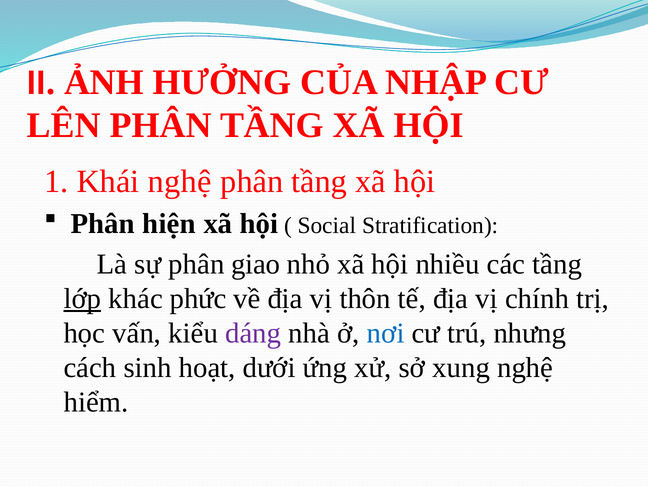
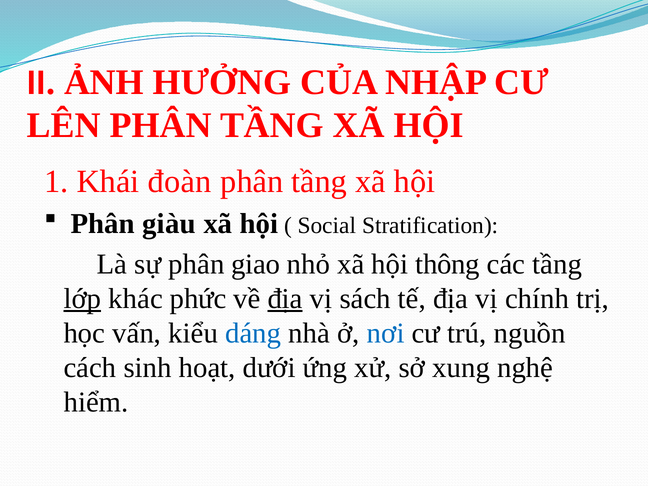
Khái nghệ: nghệ -> đoàn (180, 181)
hiện: hiện -> giàu (169, 224)
nhiều: nhiều -> thông (448, 264)
địa underline: none -> present (285, 299)
thôn: thôn -> sách (365, 299)
dáng colour: purple -> blue (253, 333)
nhưng: nhưng -> nguồn (530, 333)
